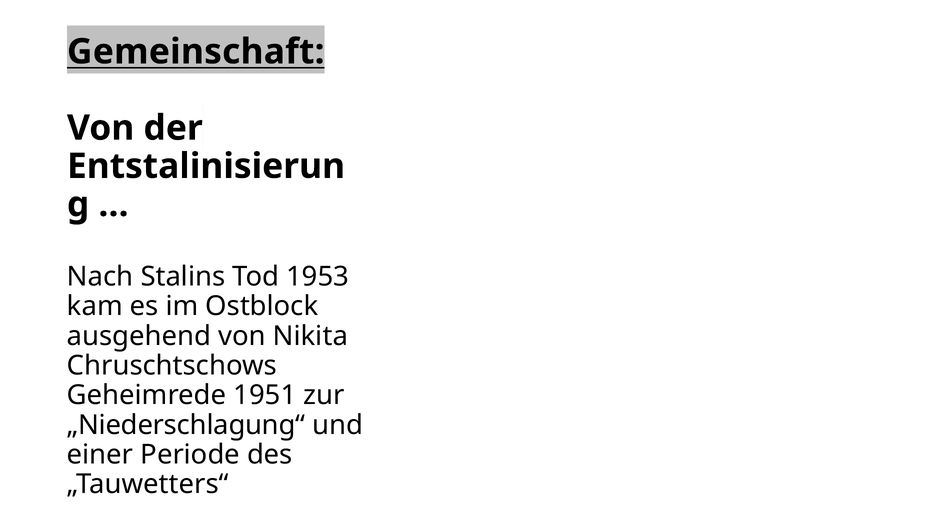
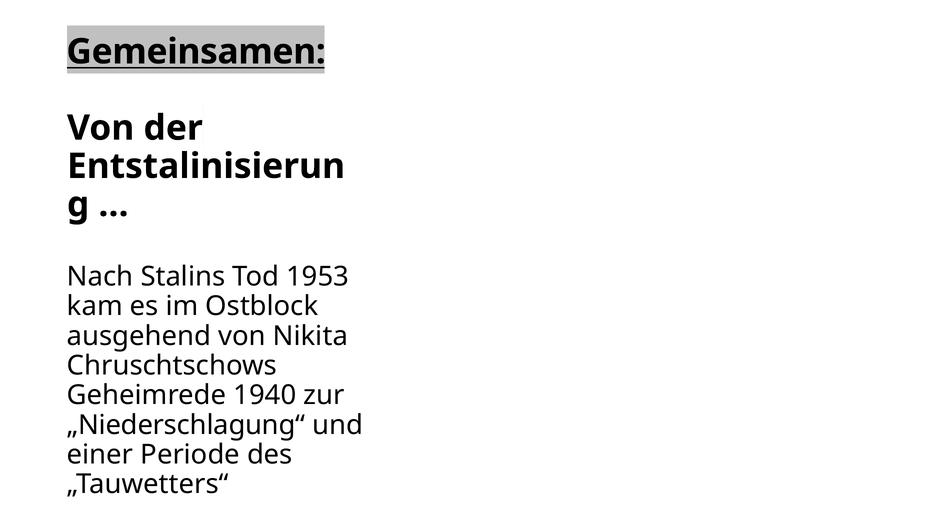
Gemeinschaft: Gemeinschaft -> Gemeinsamen (196, 52)
1951: 1951 -> 1940 (265, 396)
